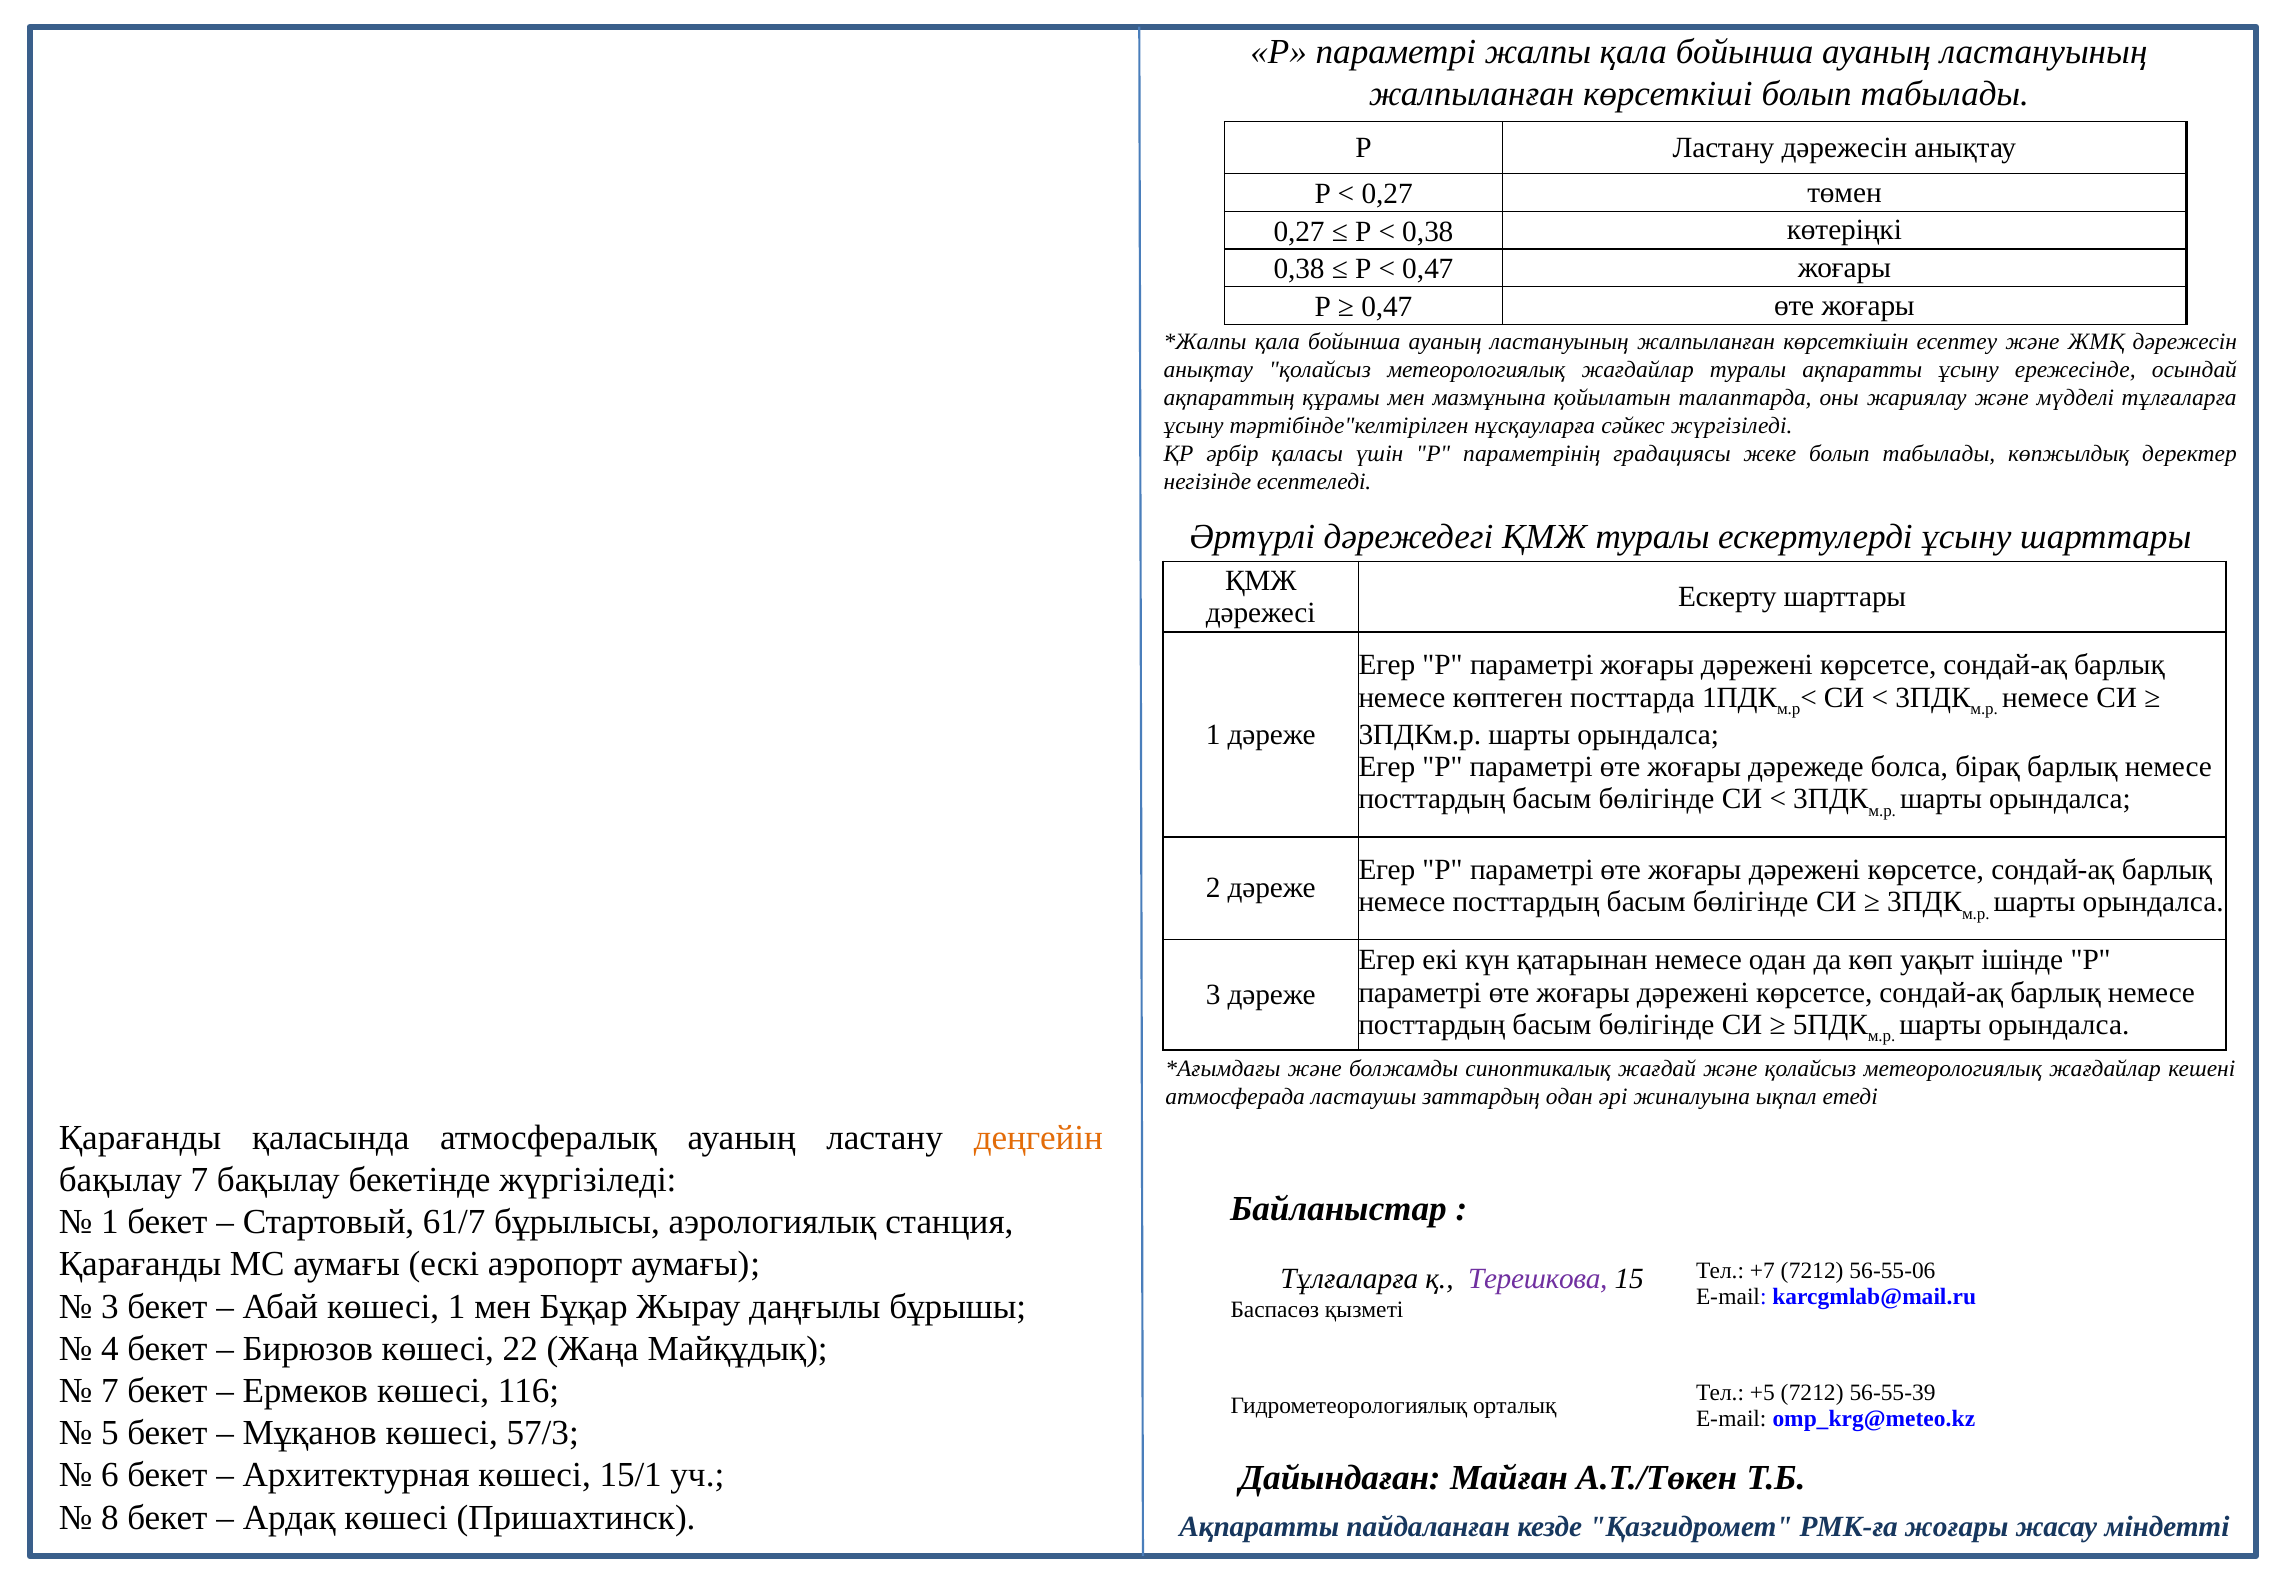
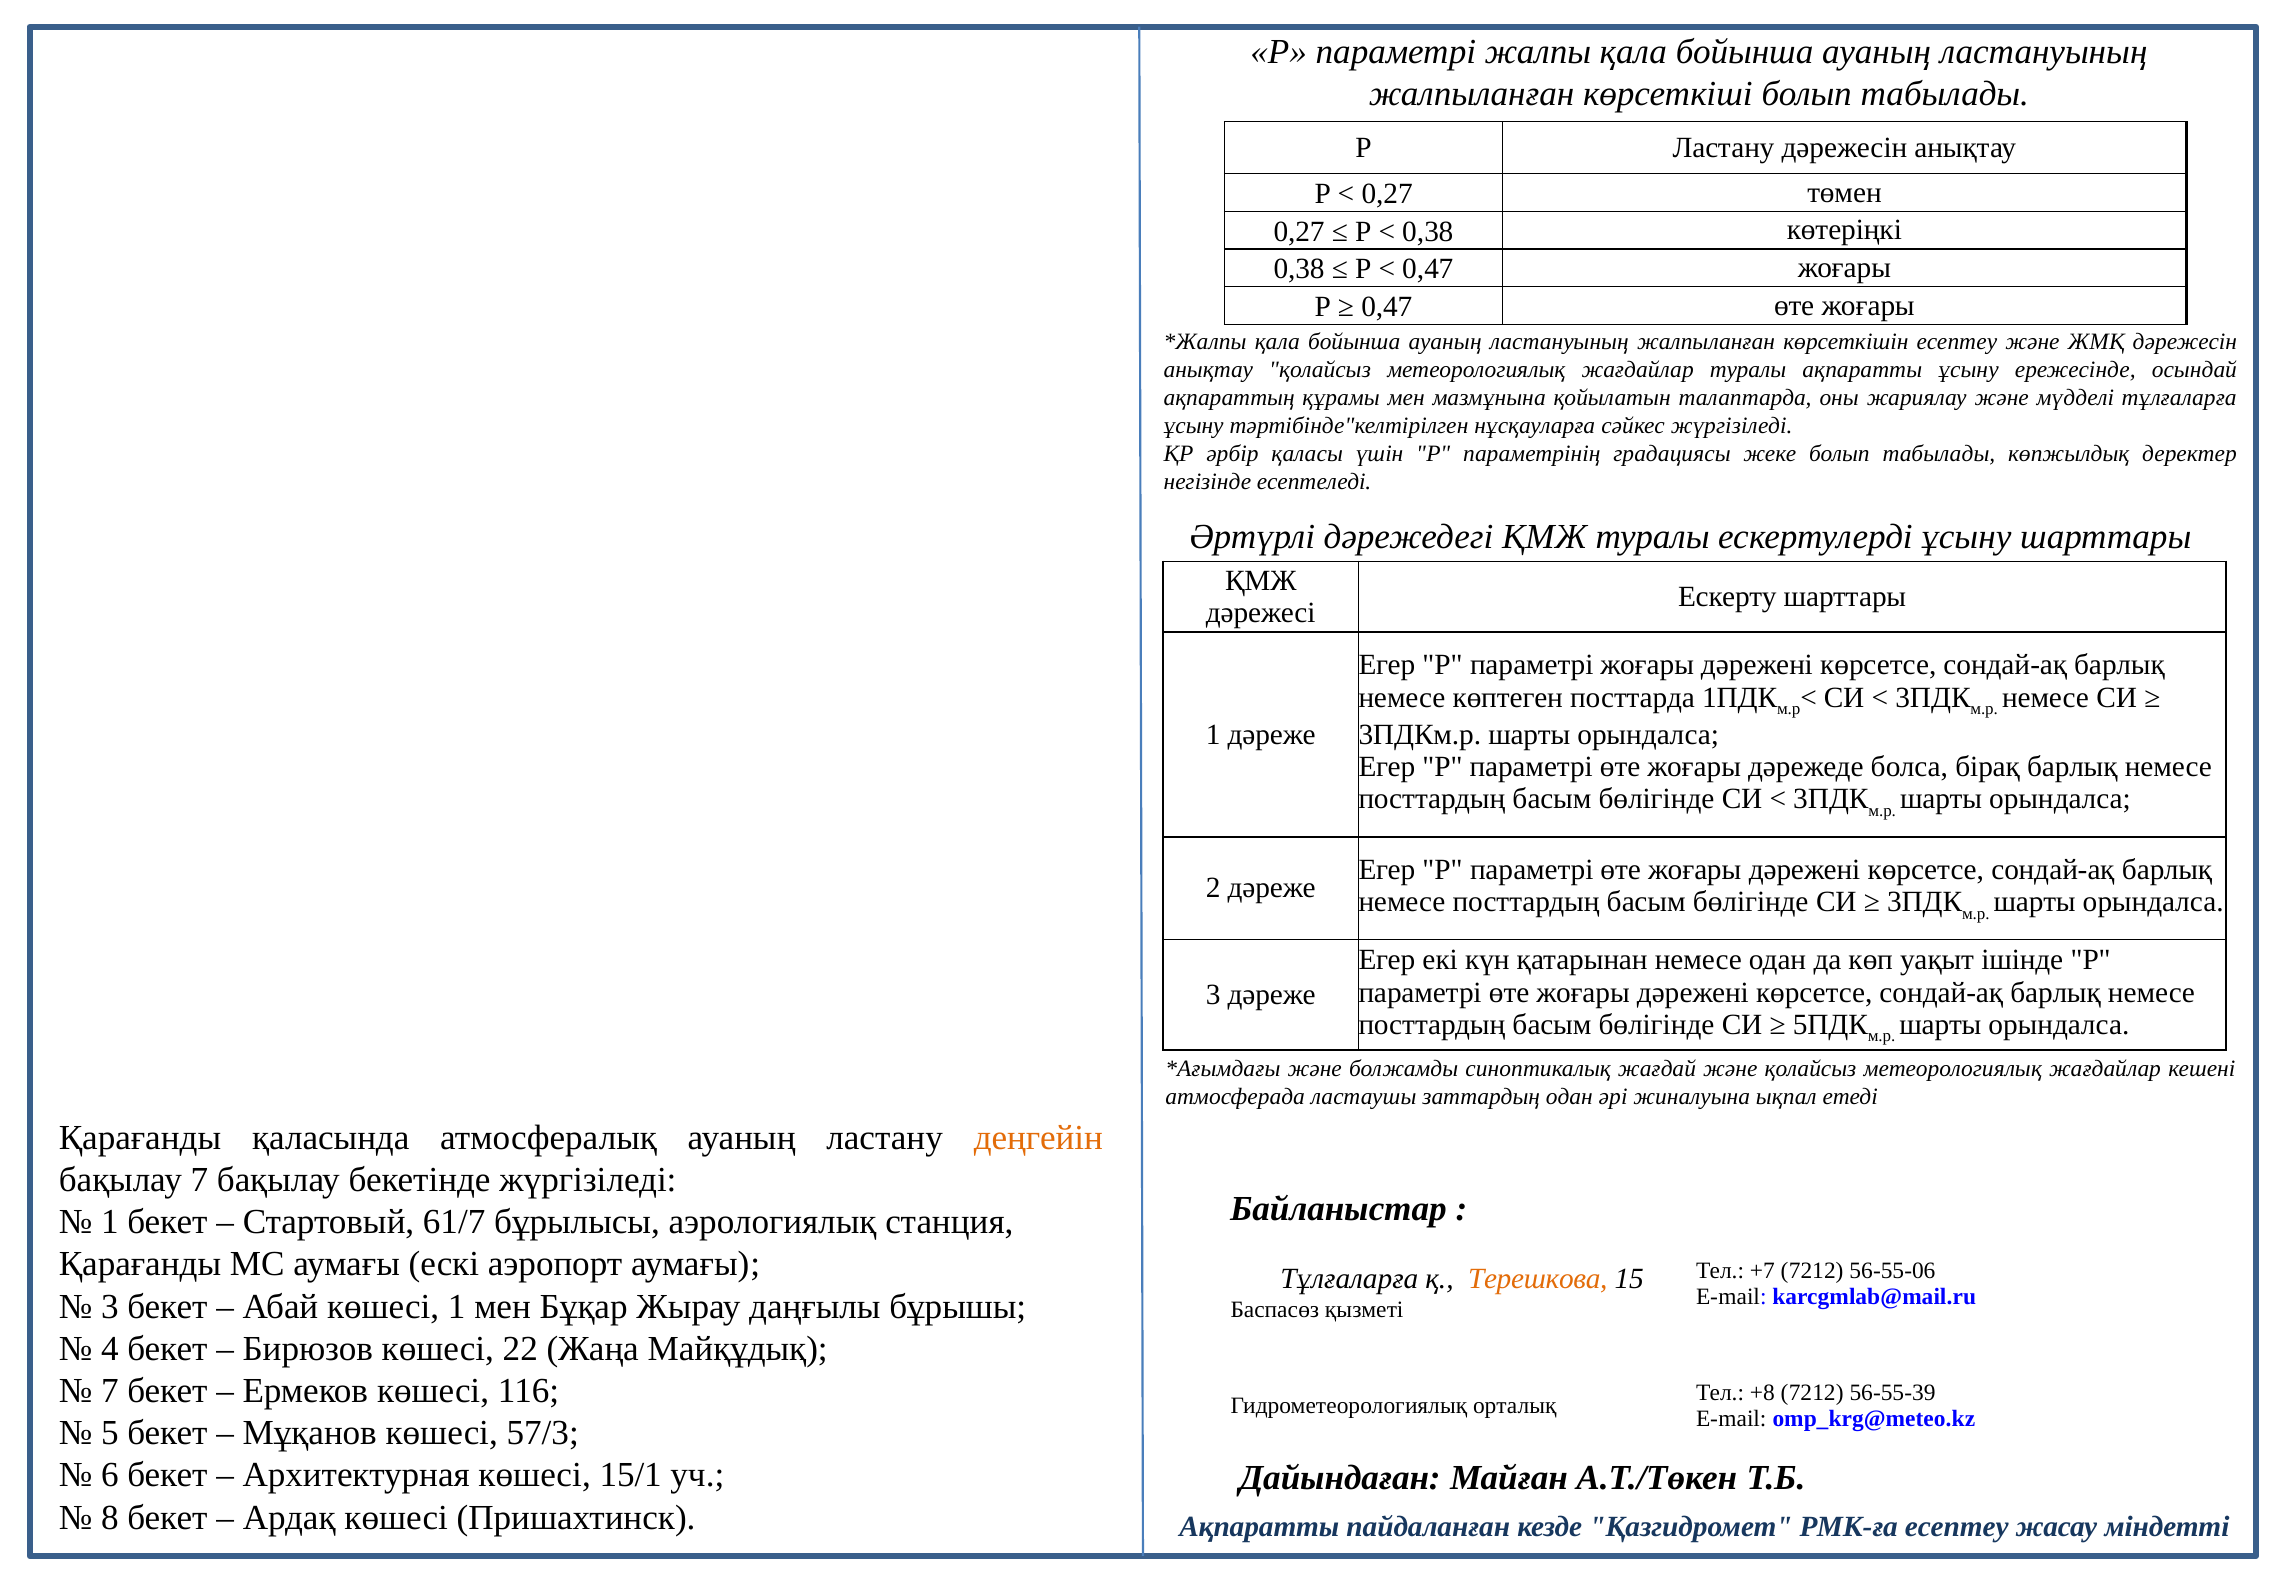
Терешкова colour: purple -> orange (1538, 1278)
+5: +5 -> +8 (1762, 1393)
РМК-ға жоғары: жоғары -> есептеу (1957, 1527)
